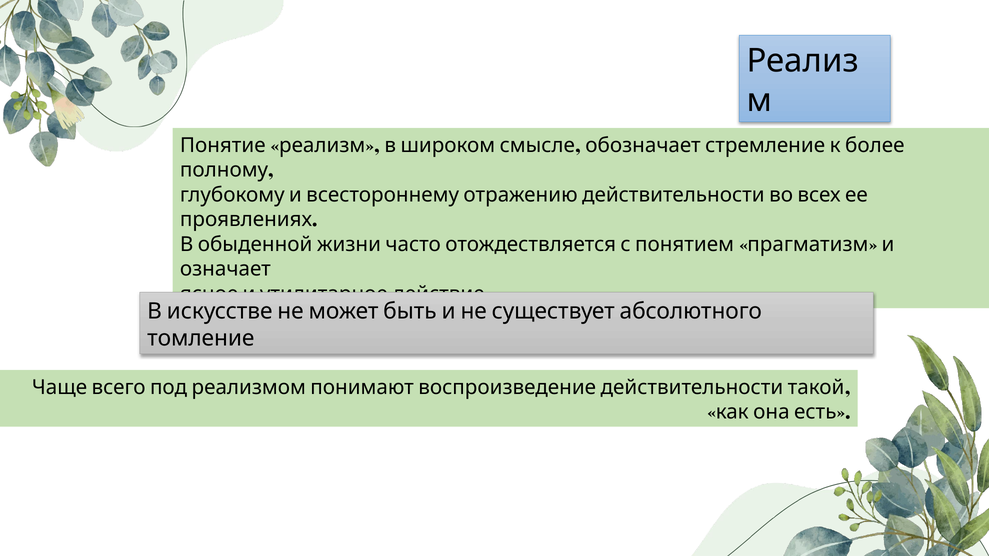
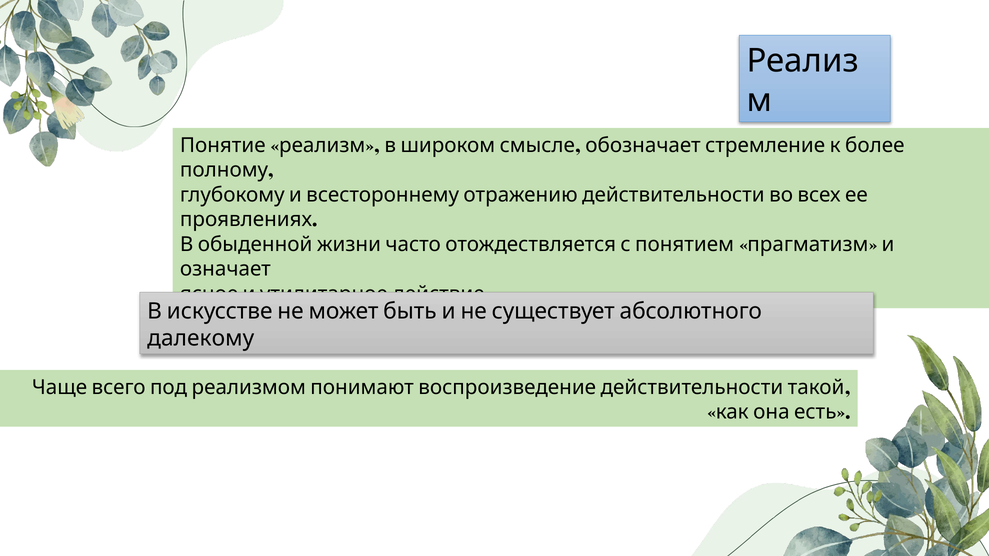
томление: томление -> далекому (201, 338)
